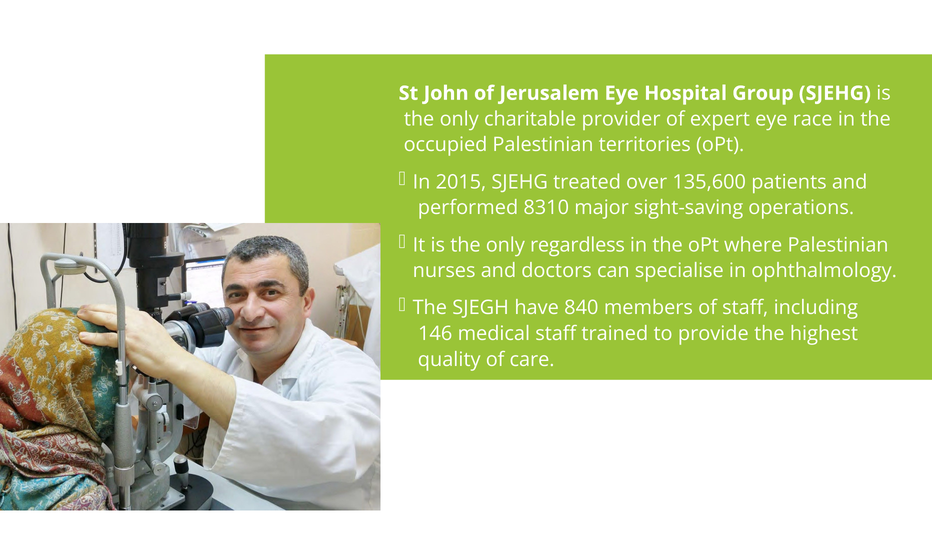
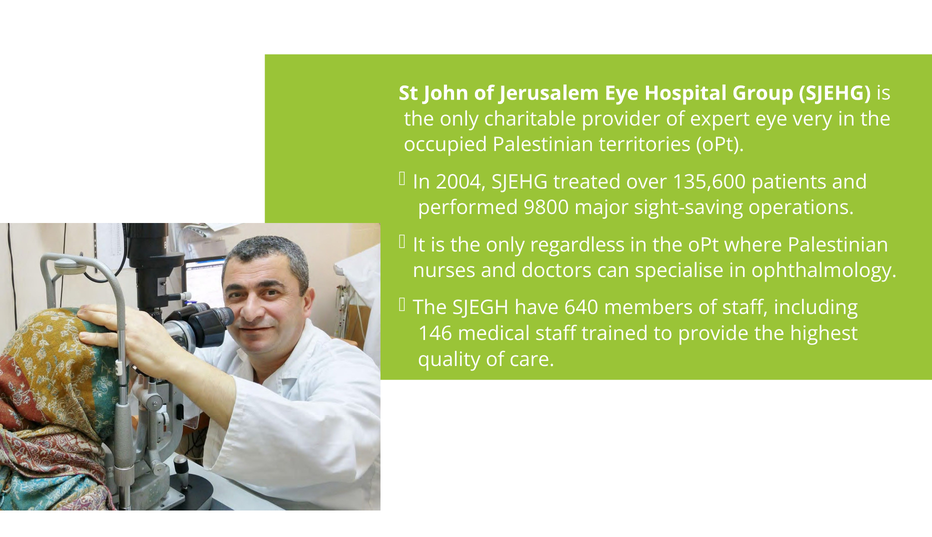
race: race -> very (812, 119)
2015: 2015 -> 2004 (461, 182)
8310: 8310 -> 9800 (546, 208)
840: 840 -> 640 (581, 308)
